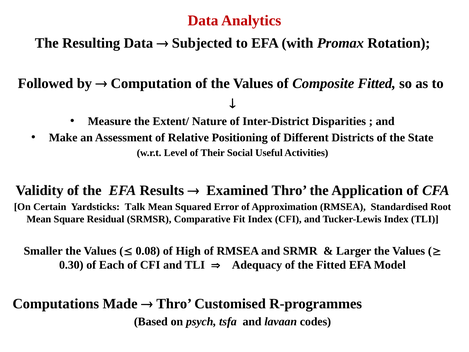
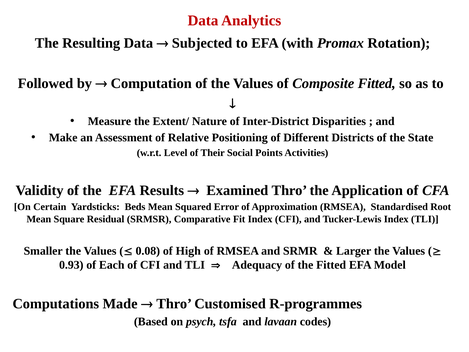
Useful: Useful -> Points (269, 153)
Talk: Talk -> Beds (135, 207)
0.30: 0.30 -> 0.93 (71, 265)
